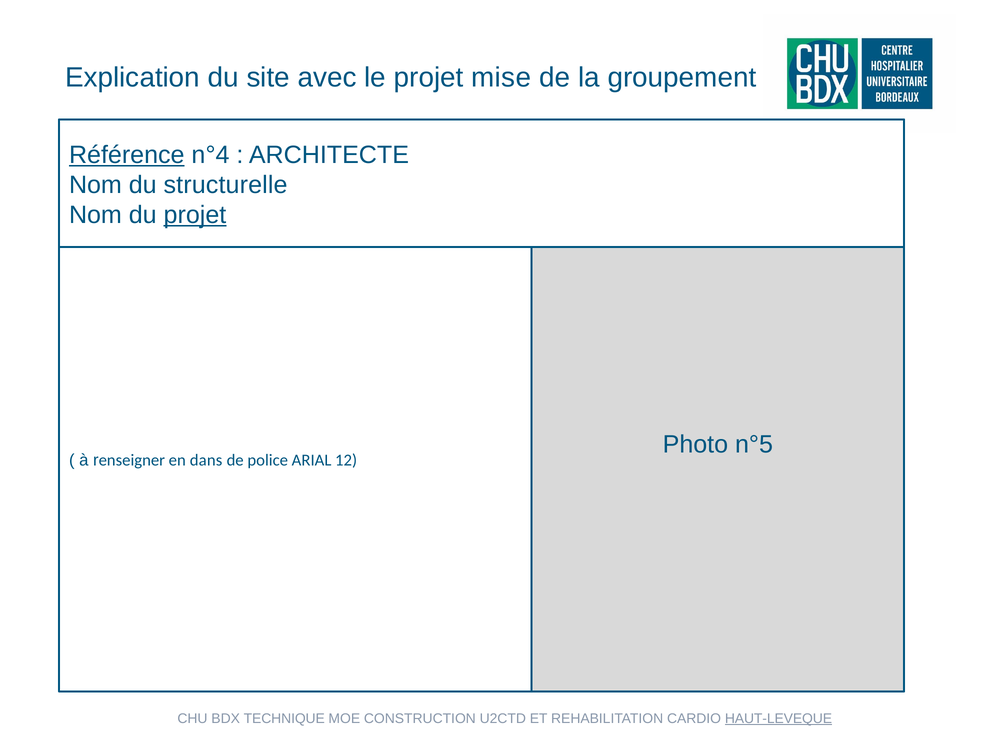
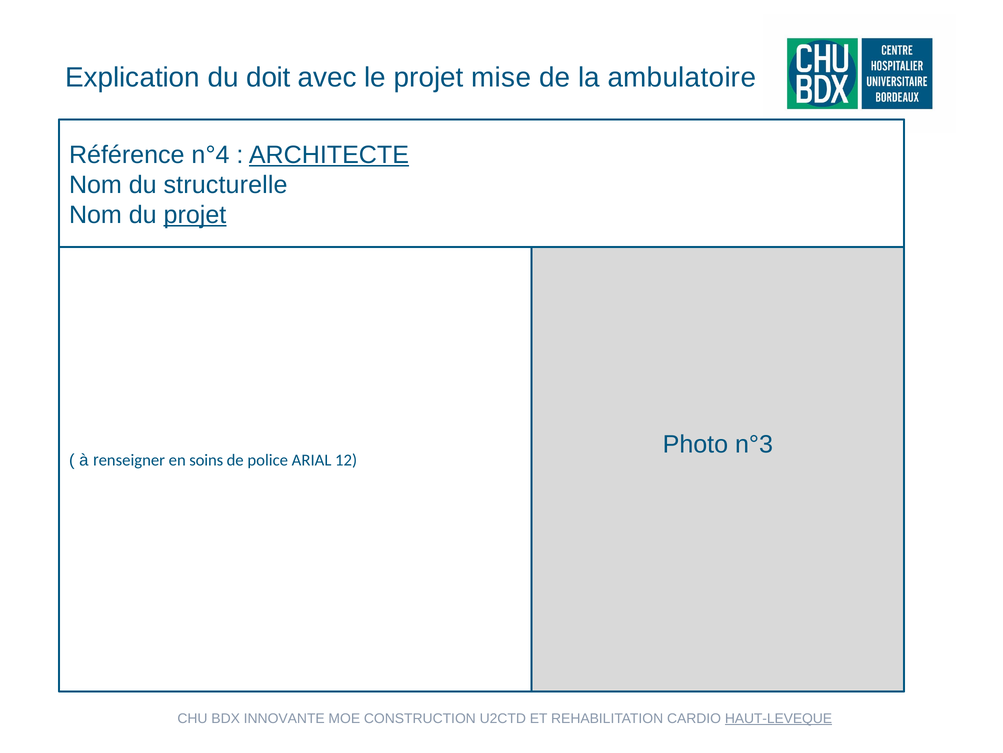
site: site -> doit (268, 77)
groupement: groupement -> ambulatoire (682, 77)
Référence underline: present -> none (127, 155)
ARCHITECTE underline: none -> present (329, 155)
n°5: n°5 -> n°3 (754, 444)
dans: dans -> soins (206, 460)
TECHNIQUE: TECHNIQUE -> INNOVANTE (284, 718)
